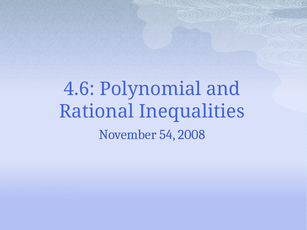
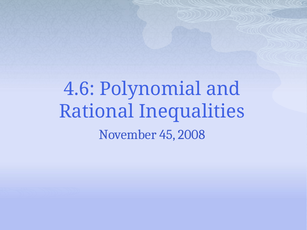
54: 54 -> 45 (167, 135)
